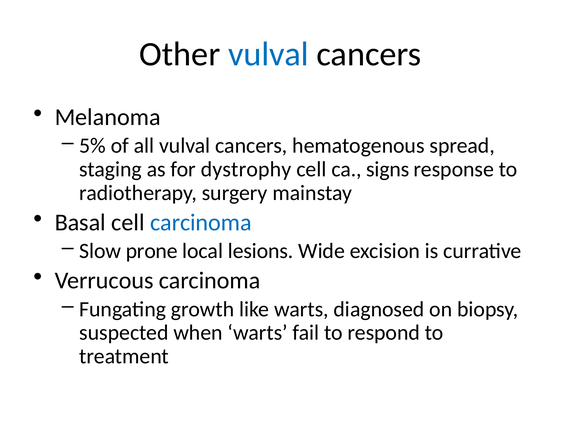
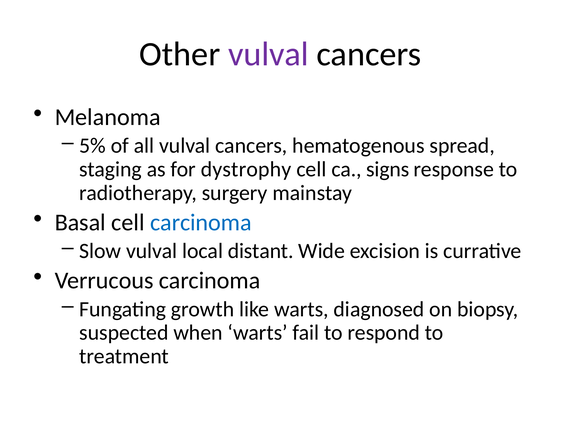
vulval colour: blue -> purple (268, 54)
Slow prone: prone -> vulval (152, 251)
lesions: lesions -> distant (261, 251)
